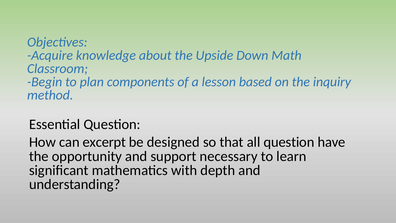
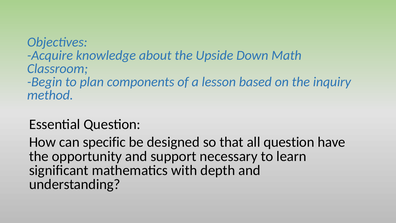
excerpt: excerpt -> specific (104, 142)
